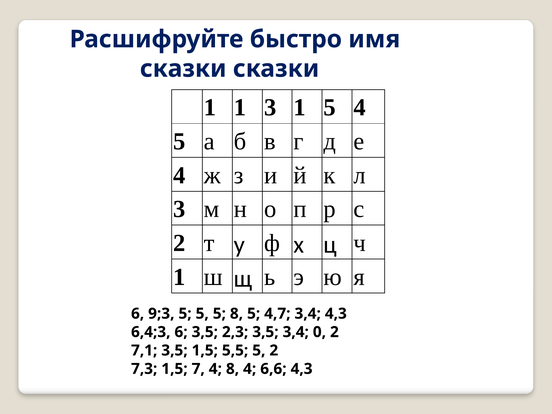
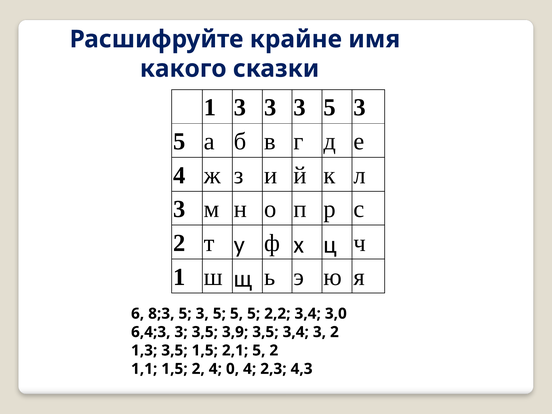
быстро: быстро -> крайне (296, 39)
сказки: сказки -> какого (183, 69)
1 1: 1 -> 3 (240, 108)
1: 1 -> 3 (300, 108)
4: 4 -> 3 (360, 108)
9;3: 9;3 -> 8;3 (161, 314)
5: 5 -> 3 (202, 314)
8: 8 -> 5 (236, 314)
4,7: 4,7 -> 2,2 (277, 314)
3,4 4,3: 4,3 -> 3,0 (336, 314)
6,4;3 6: 6 -> 3 (181, 332)
2,3: 2,3 -> 3,9 (235, 332)
3,4 0: 0 -> 3 (319, 332)
7,1: 7,1 -> 1,3 (144, 350)
5,5: 5,5 -> 2,1 (235, 350)
7,3: 7,3 -> 1,1 (144, 369)
1,5 7: 7 -> 2 (198, 369)
4 8: 8 -> 0 (233, 369)
6,6: 6,6 -> 2,3 (273, 369)
